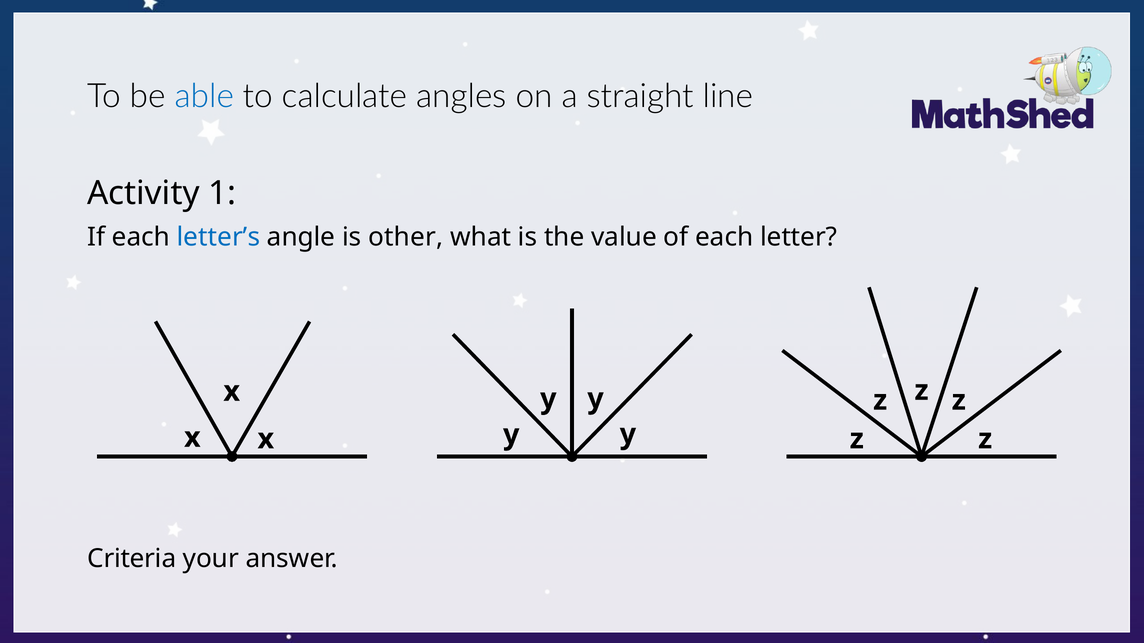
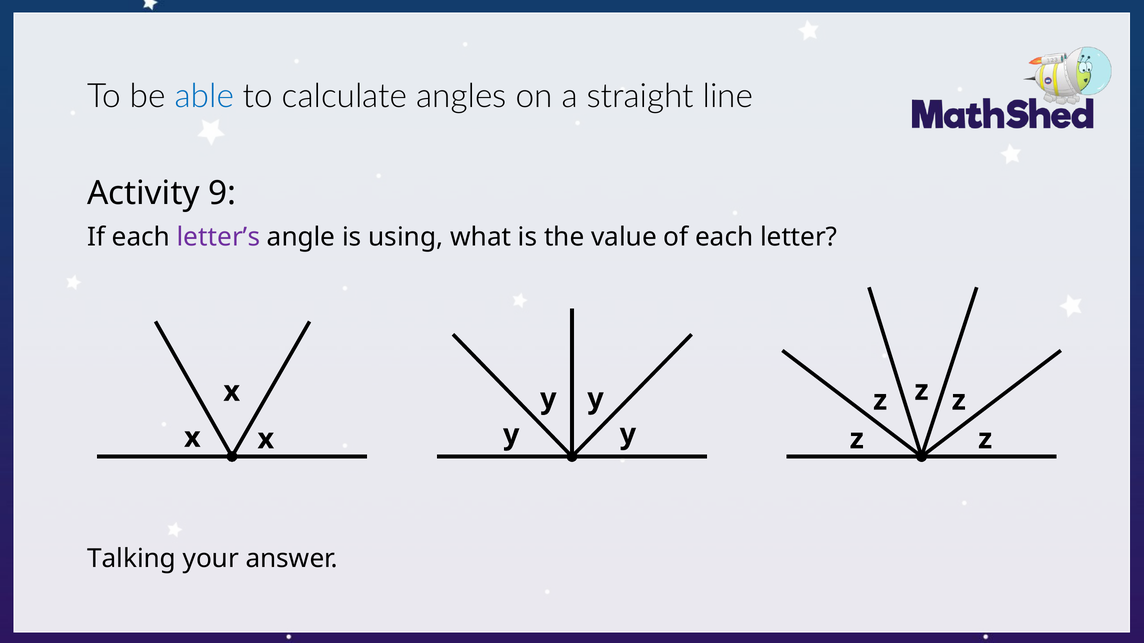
1: 1 -> 9 (222, 193)
letter’s colour: blue -> purple (218, 238)
other: other -> using (406, 238)
Criteria: Criteria -> Talking (132, 559)
